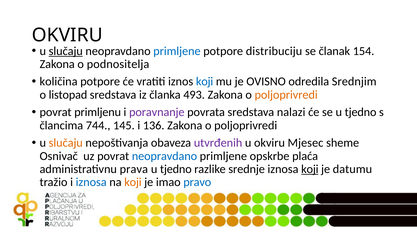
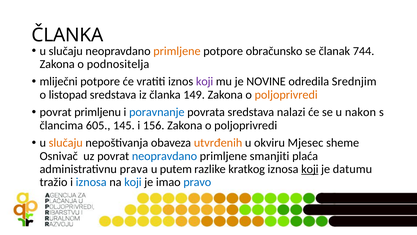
OKVIRU: OKVIRU -> ČLANKA (67, 35)
slučaju underline: present -> none (66, 51)
primljene colour: blue -> orange (177, 51)
distribuciju: distribuciju -> obračunsko (274, 51)
154: 154 -> 744 (364, 51)
količina: količina -> mliječni (59, 81)
koji colour: blue -> purple (205, 81)
OVISNO: OVISNO -> NOVINE (266, 81)
493: 493 -> 149 (194, 95)
poravnanje colour: purple -> blue (157, 112)
se u tjedno: tjedno -> nakon (360, 112)
744: 744 -> 605 (98, 125)
136: 136 -> 156 (154, 125)
utvrđenih colour: purple -> orange (218, 143)
opskrbe: opskrbe -> smanjiti (270, 156)
tjedno: tjedno -> putem (176, 169)
srednje: srednje -> kratkog (247, 169)
koji colour: orange -> blue (133, 182)
